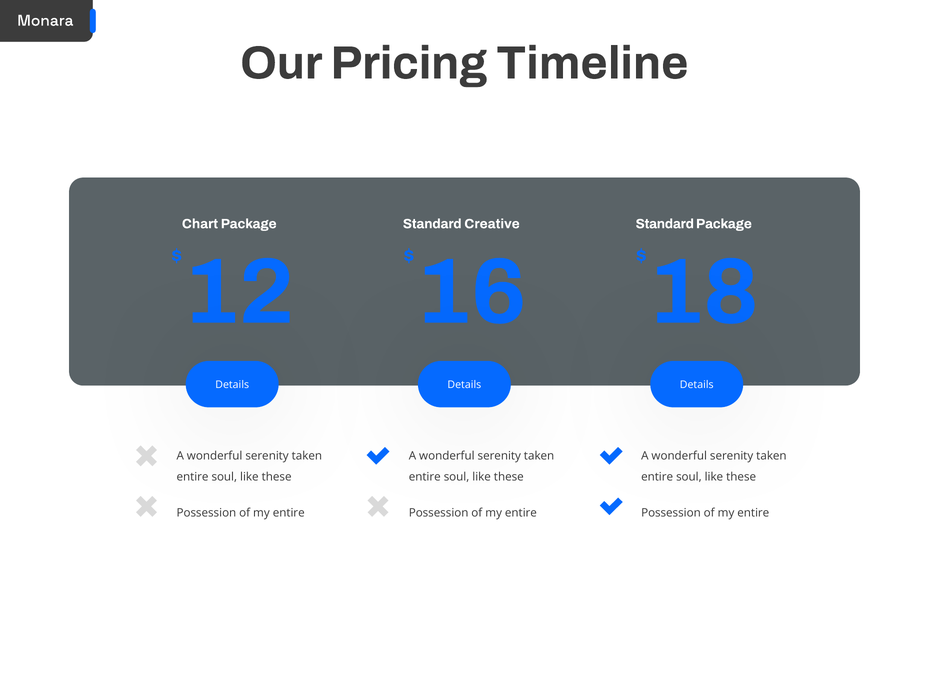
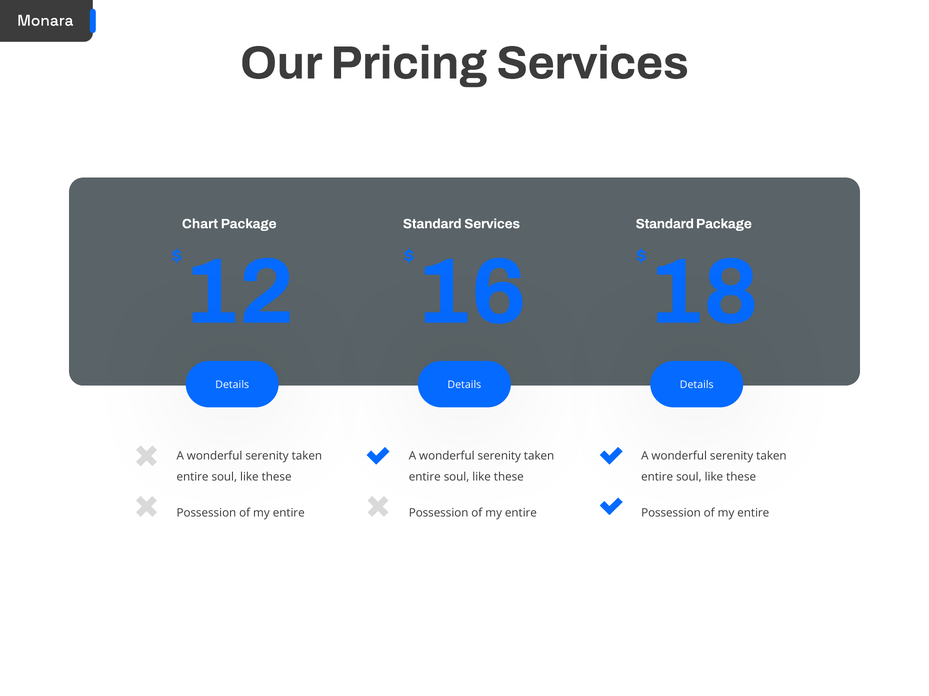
Pricing Timeline: Timeline -> Services (593, 63)
Standard Creative: Creative -> Services (492, 224)
